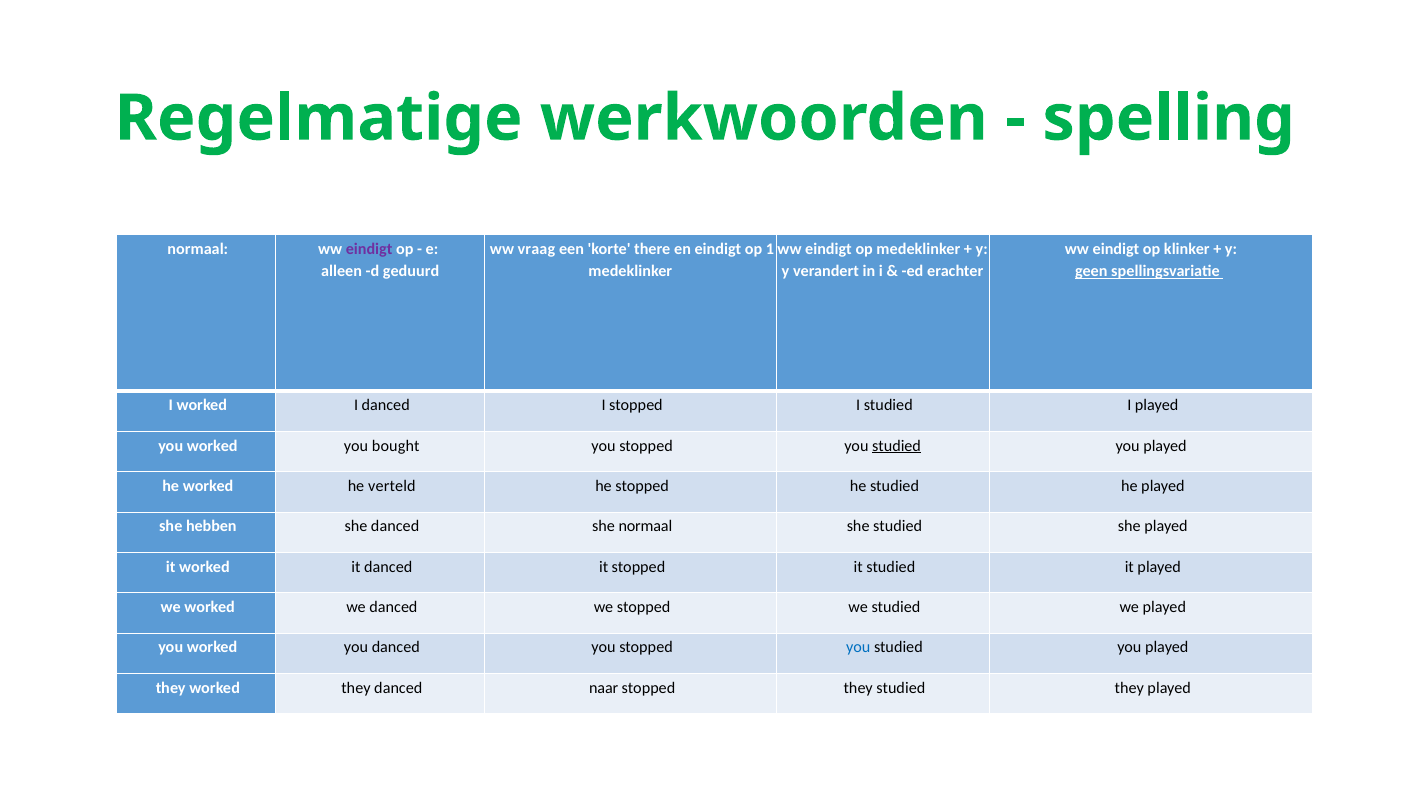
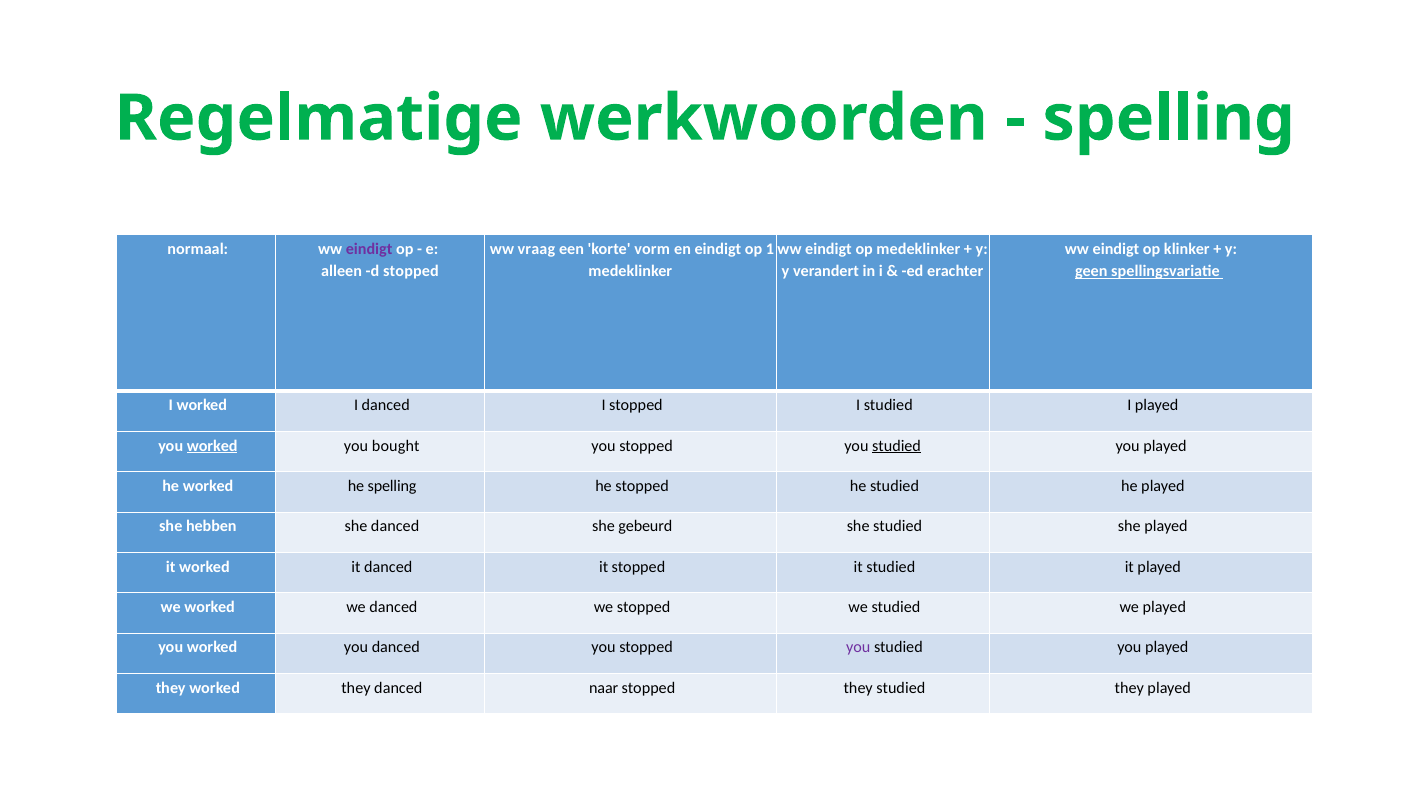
there: there -> vorm (652, 249)
d geduurd: geduurd -> stopped (411, 272)
worked underline: none -> present (212, 446)
he verteld: verteld -> spelling (392, 486)
she normaal: normaal -> gebeurd (645, 526)
you colour: blue -> purple (858, 648)
